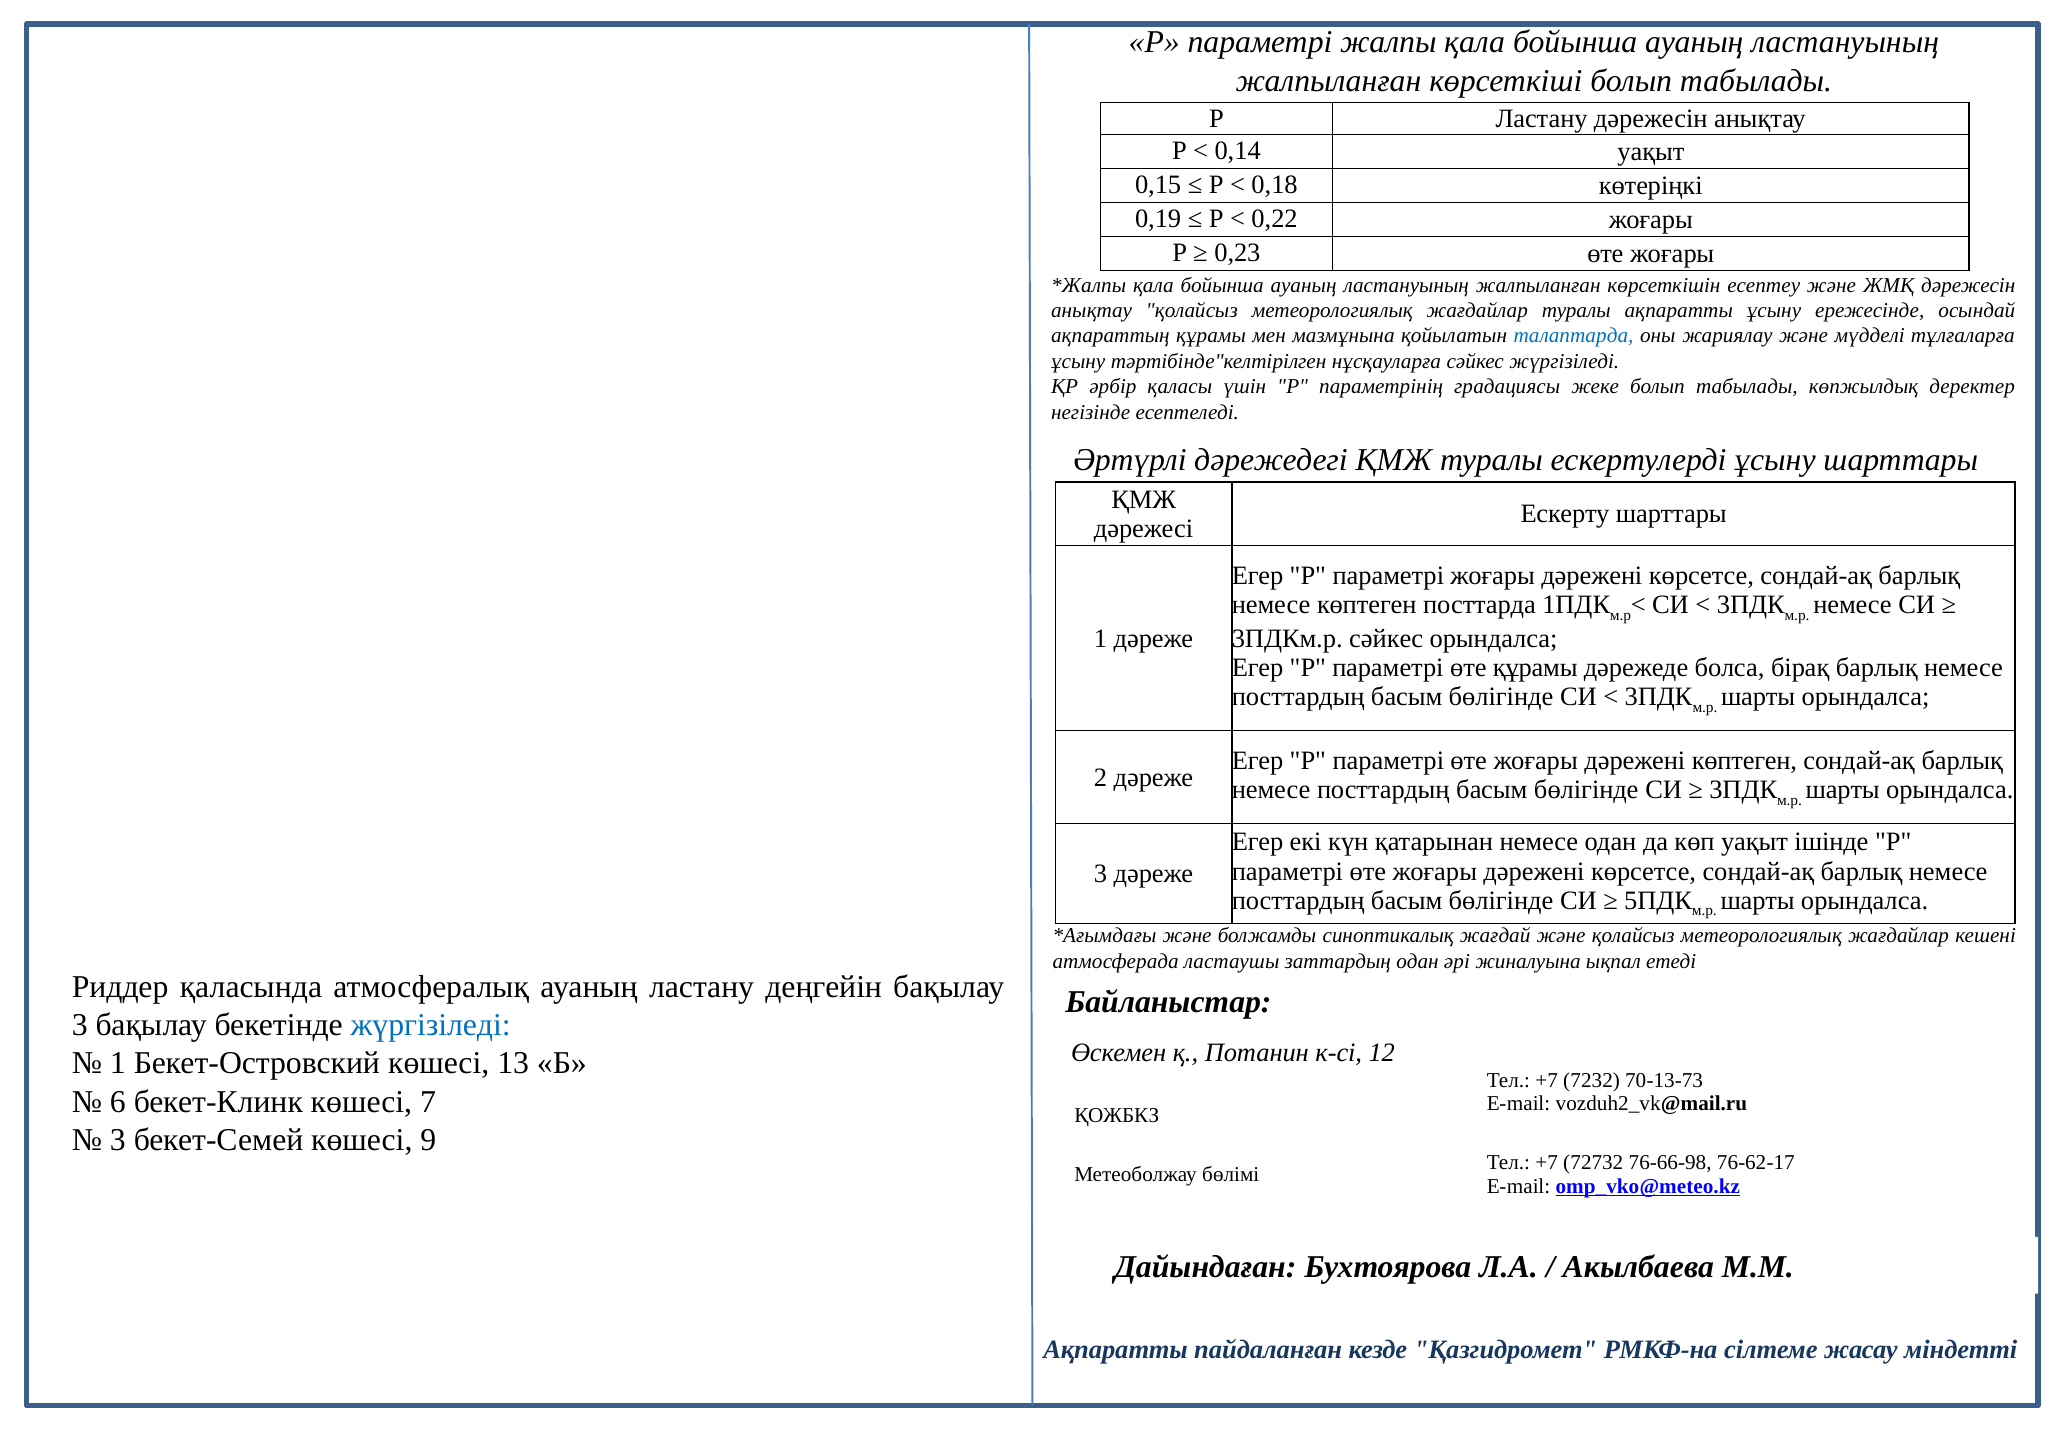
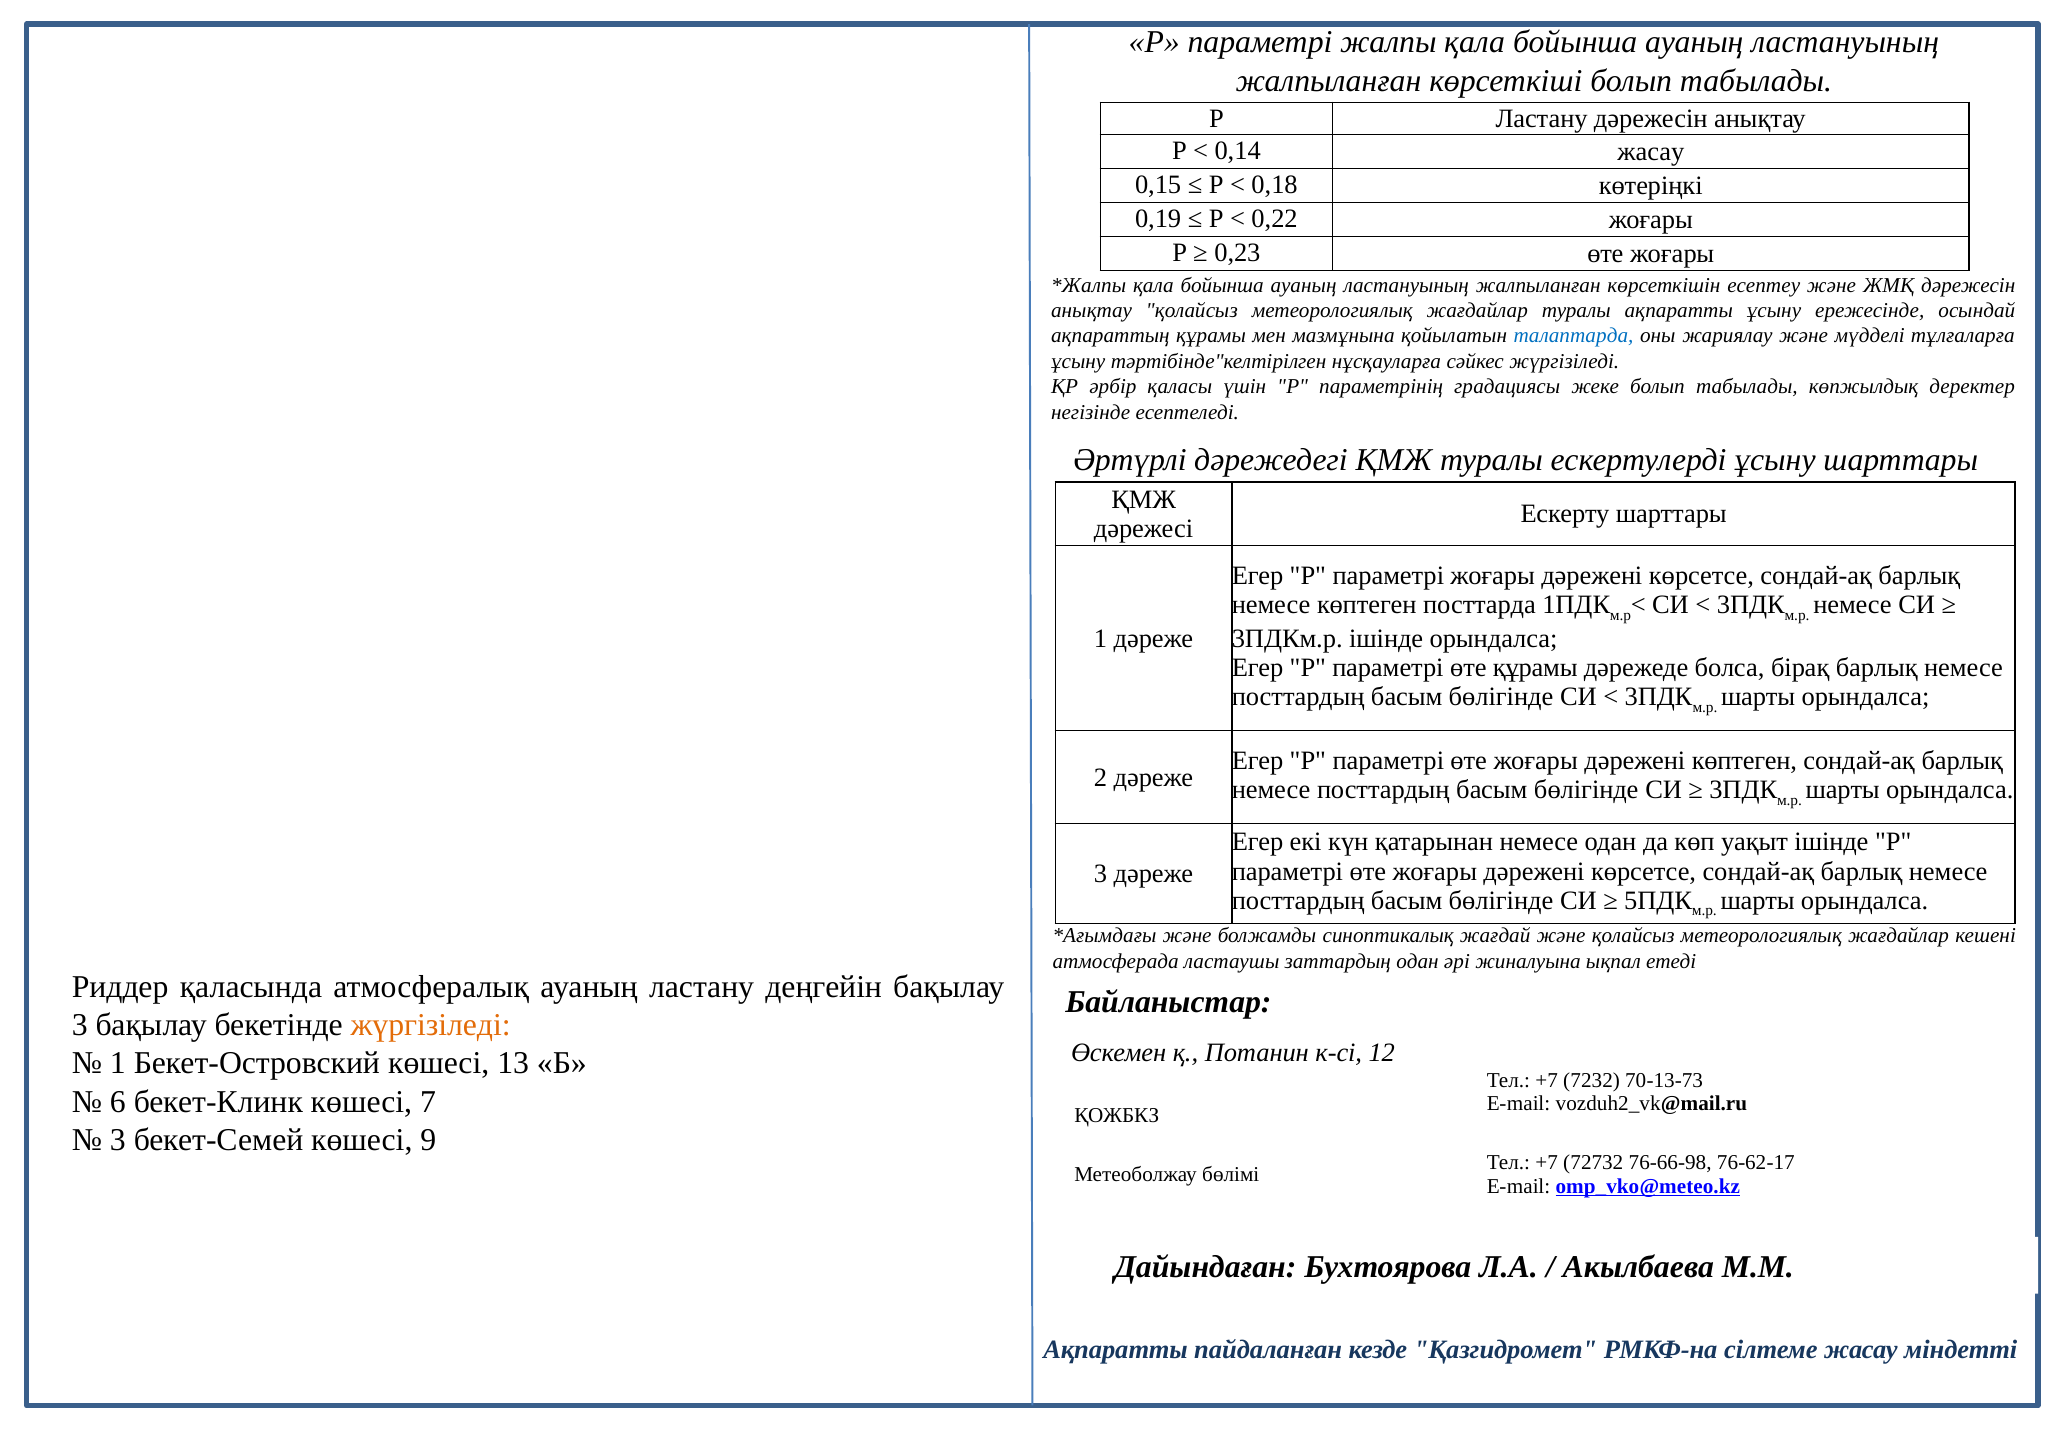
0,14 уақыт: уақыт -> жасау (1651, 151)
3ПДКм.р сәйкес: сәйкес -> ішінде (1386, 638)
жүргізіледі colour: blue -> orange (431, 1025)
